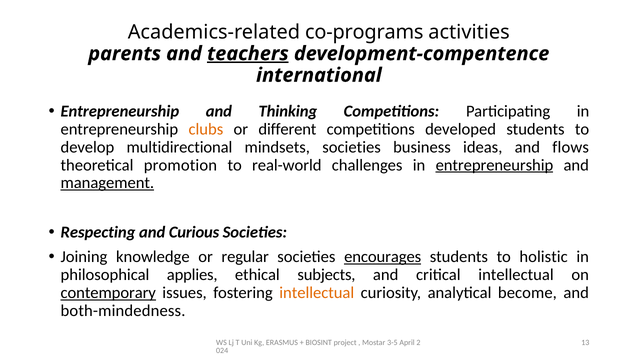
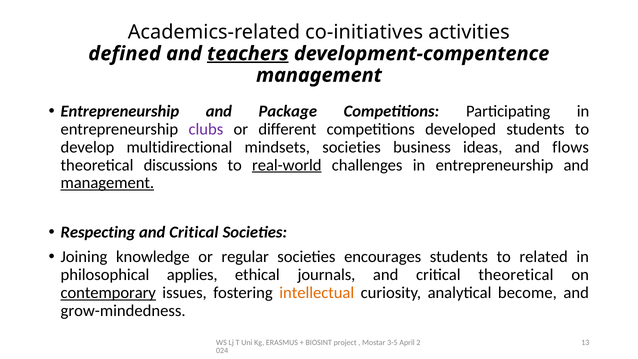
co-programs: co-programs -> co-initiatives (364, 32)
parents: parents -> defined (125, 54)
international: international -> management (319, 75)
Thinking: Thinking -> Package (288, 111)
clubs colour: orange -> purple (206, 129)
promotion: promotion -> discussions (181, 165)
real-world underline: none -> present (287, 165)
entrepreneurship underline: present -> none (494, 165)
Curious: Curious -> Critical (194, 232)
encourages underline: present -> none (383, 257)
holistic: holistic -> related (544, 257)
subjects: subjects -> journals (326, 275)
critical intellectual: intellectual -> theoretical (516, 275)
both-mindedness: both-mindedness -> grow-mindedness (123, 310)
